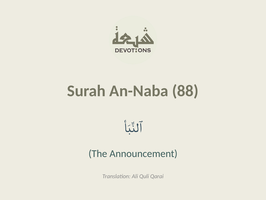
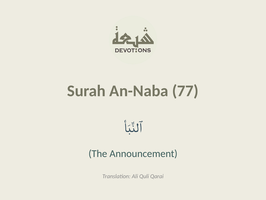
88: 88 -> 77 (185, 91)
